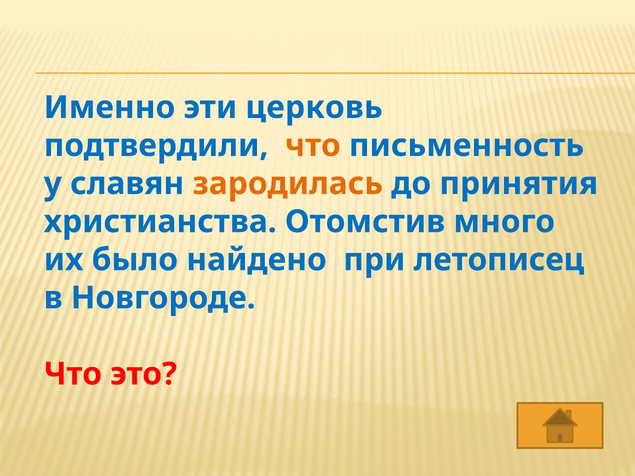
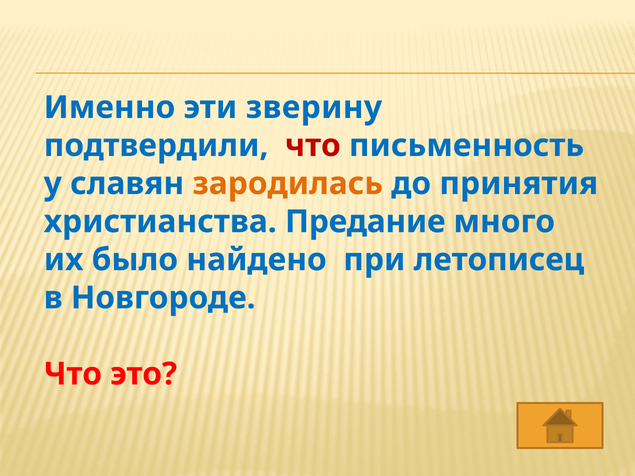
церковь: церковь -> зверину (314, 107)
что colour: orange -> red (313, 146)
Отомстив: Отомстив -> Предание (365, 222)
